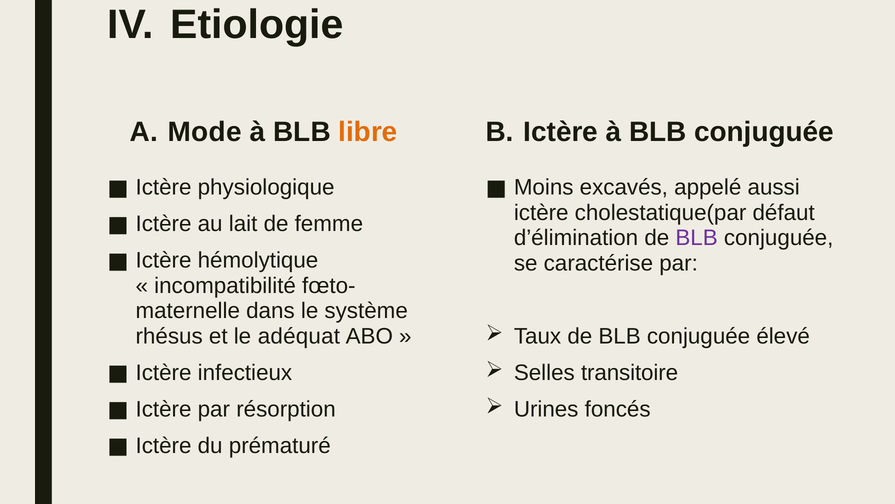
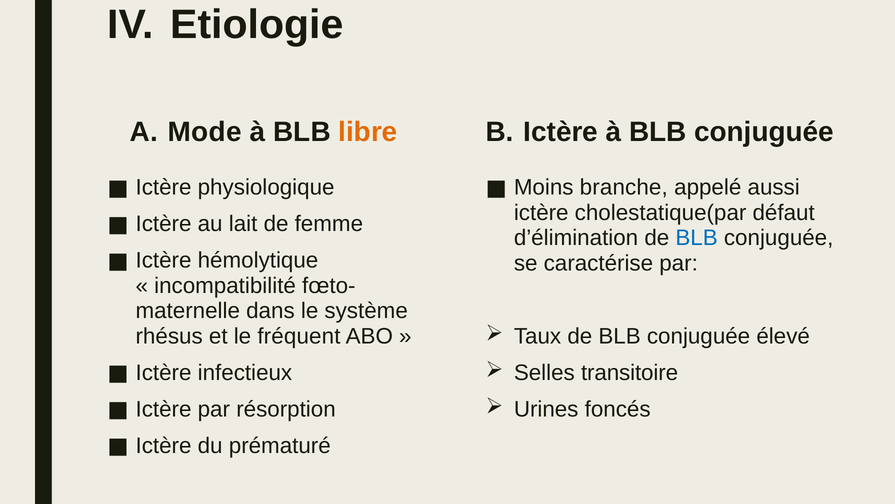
excavés: excavés -> branche (624, 187)
BLB colour: purple -> blue (697, 238)
adéquat: adéquat -> fréquent (299, 336)
